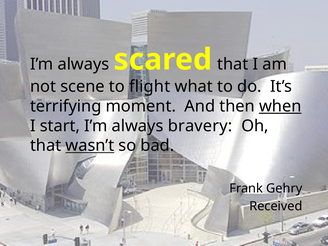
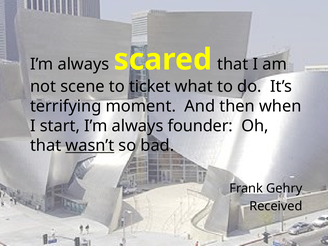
flight: flight -> ticket (150, 87)
when underline: present -> none (280, 106)
bravery: bravery -> founder (200, 126)
